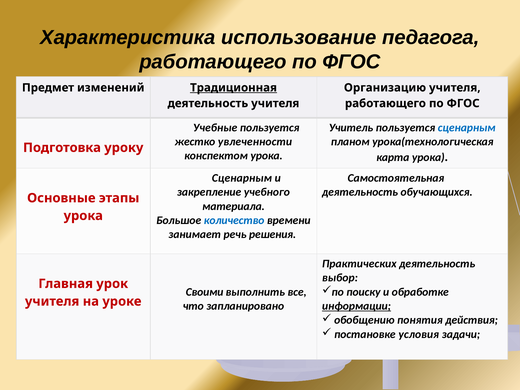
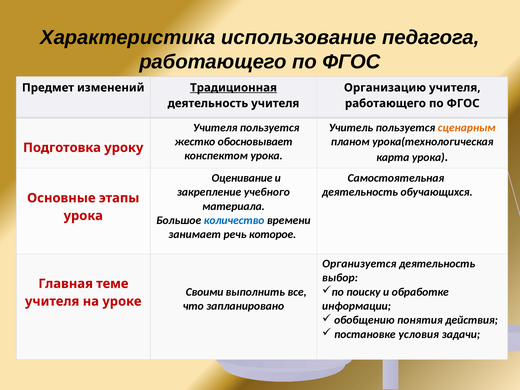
Учебные: Учебные -> Учителя (215, 128)
сценарным colour: blue -> orange (467, 128)
увлеченности: увлеченности -> обосновывает (255, 142)
Сценарным: Сценарным -> Оценивание (242, 178)
решения: решения -> которое (273, 234)
Практических: Практических -> Организуется (359, 264)
урок: урок -> теме (112, 284)
информации underline: present -> none (356, 306)
